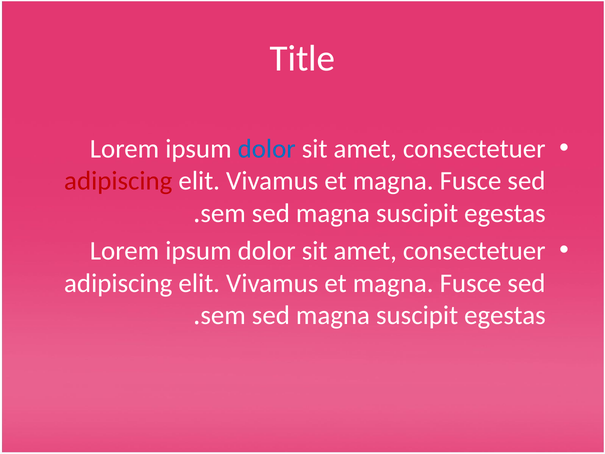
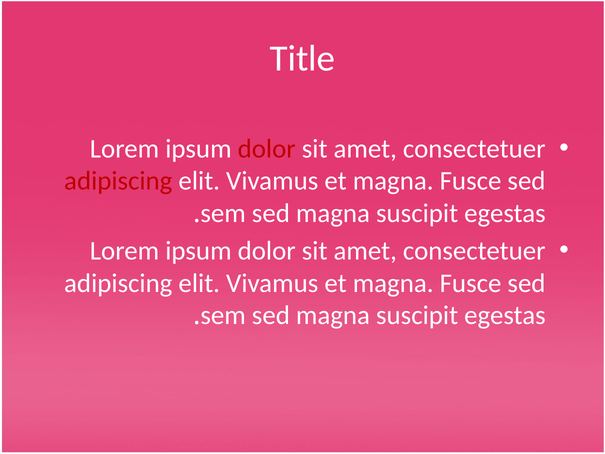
dolor colour: blue -> red (267, 149)
